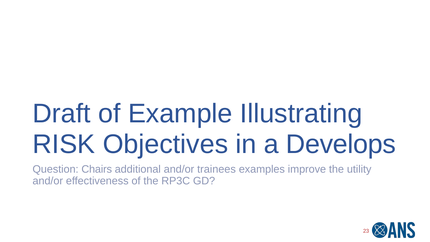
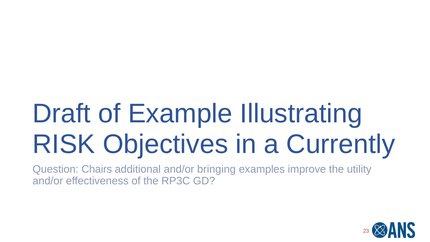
Develops: Develops -> Currently (341, 144)
trainees: trainees -> bringing (217, 169)
